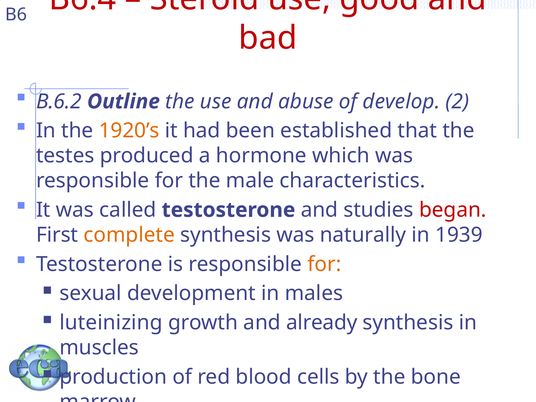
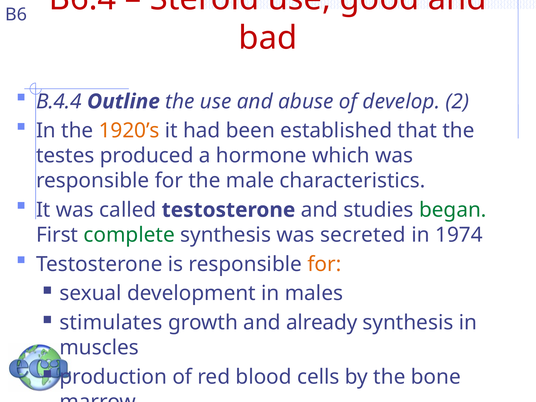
B.6.2: B.6.2 -> B.4.4 (59, 102)
began colour: red -> green (453, 210)
complete colour: orange -> green (129, 235)
naturally: naturally -> secreted (363, 235)
1939: 1939 -> 1974 (459, 235)
luteinizing: luteinizing -> stimulates (111, 323)
